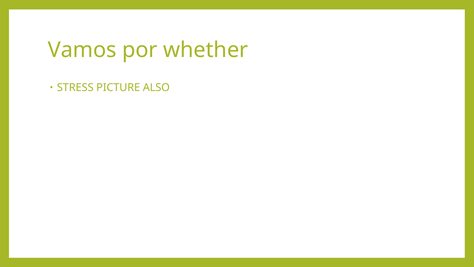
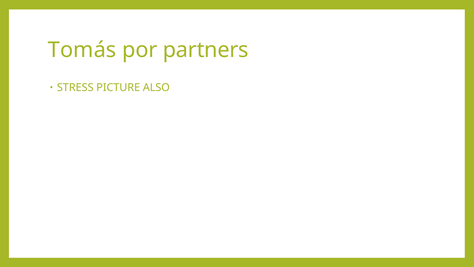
Vamos: Vamos -> Tomás (82, 50)
whether: whether -> partners (206, 50)
